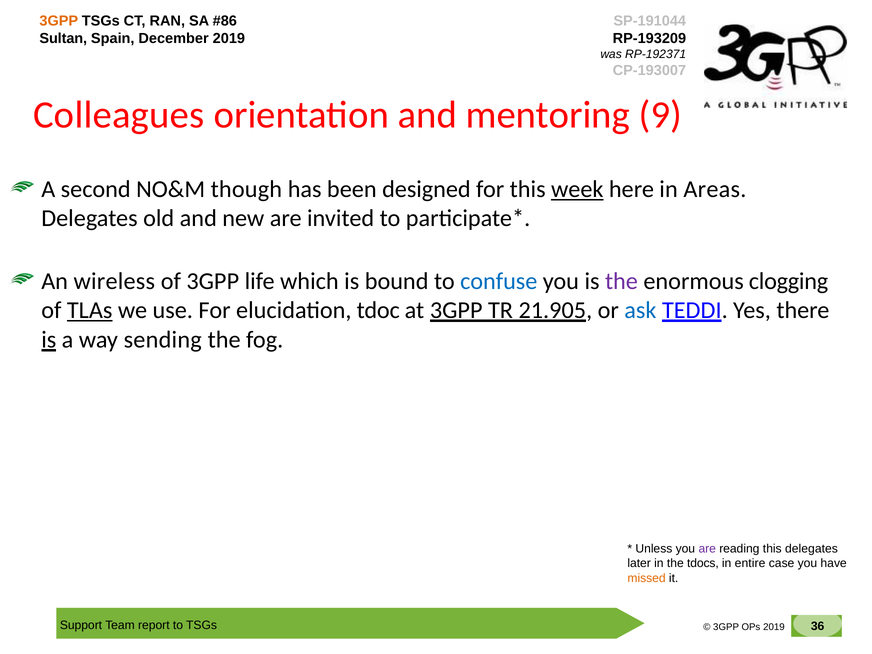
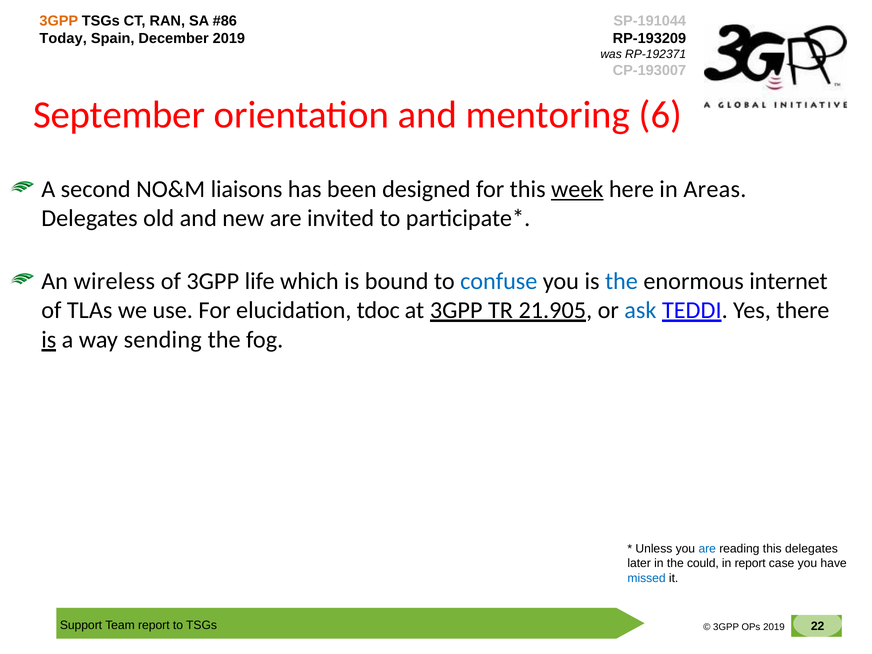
Sultan: Sultan -> Today (63, 38)
Colleagues: Colleagues -> September (119, 115)
9: 9 -> 6 (660, 115)
though: though -> liaisons (247, 189)
the colour: purple -> blue (621, 281)
clogging: clogging -> internet (788, 281)
TLAs underline: present -> none (90, 310)
are colour: purple -> blue (707, 549)
tdocs: tdocs -> could (703, 563)
in entire: entire -> report (750, 563)
missed colour: orange -> blue (647, 578)
36: 36 -> 22 (818, 626)
